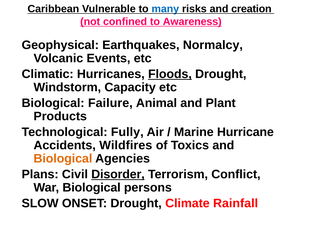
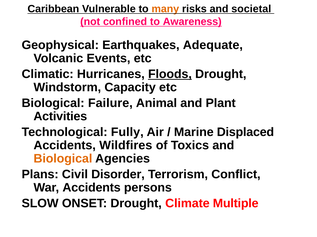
many colour: blue -> orange (165, 9)
creation: creation -> societal (251, 9)
Normalcy: Normalcy -> Adequate (213, 45)
Products: Products -> Activities (60, 117)
Hurricane: Hurricane -> Displaced (245, 132)
Disorder underline: present -> none (118, 175)
War Biological: Biological -> Accidents (92, 188)
Rainfall: Rainfall -> Multiple (236, 204)
